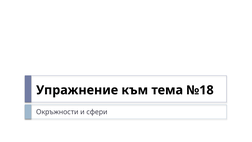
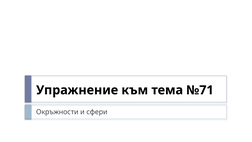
№18: №18 -> №71 (200, 90)
